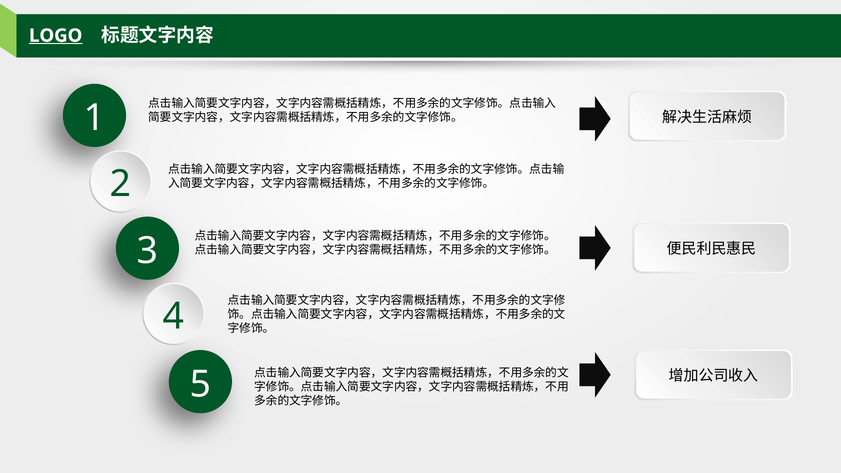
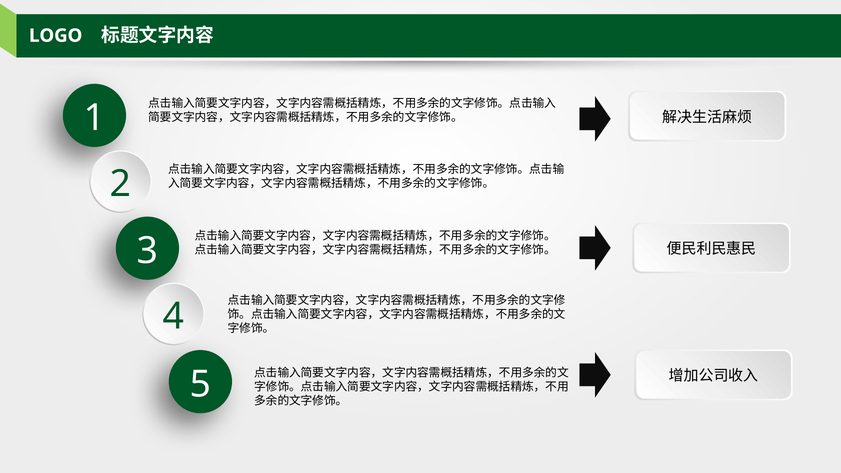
LOGO underline: present -> none (56, 36)
